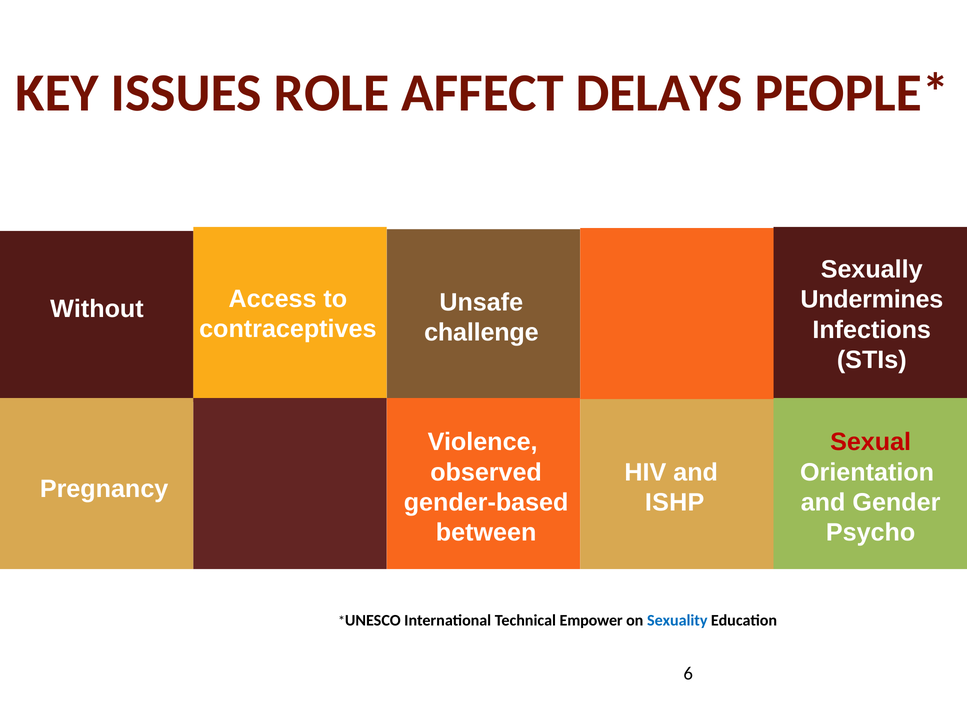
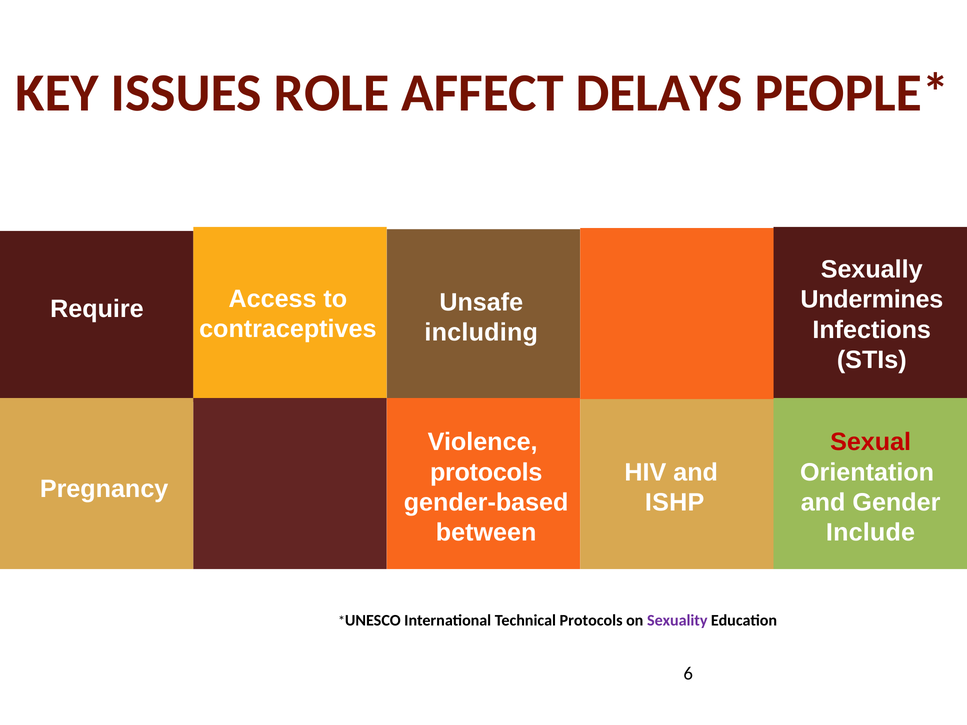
Without: Without -> Require (97, 309)
challenge: challenge -> including (481, 333)
observed: observed -> protocols (486, 472)
Psycho: Psycho -> Include (870, 533)
Technical Empower: Empower -> Protocols (591, 620)
Sexuality colour: blue -> purple (677, 620)
